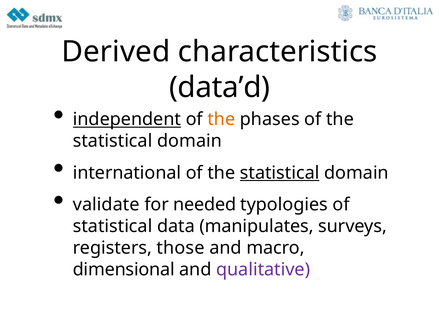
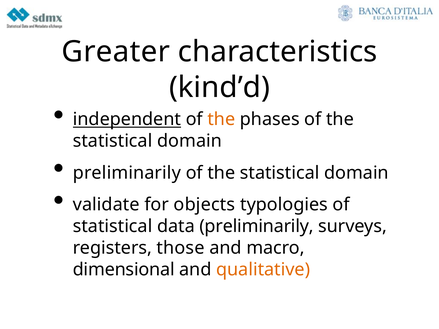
Derived: Derived -> Greater (116, 52)
data’d: data’d -> kind’d (219, 87)
international: international -> preliminarily (127, 173)
statistical underline: present -> none (280, 173)
needed: needed -> objects (204, 205)
data manipulates: manipulates -> preliminarily (257, 226)
qualitative colour: purple -> orange (263, 270)
